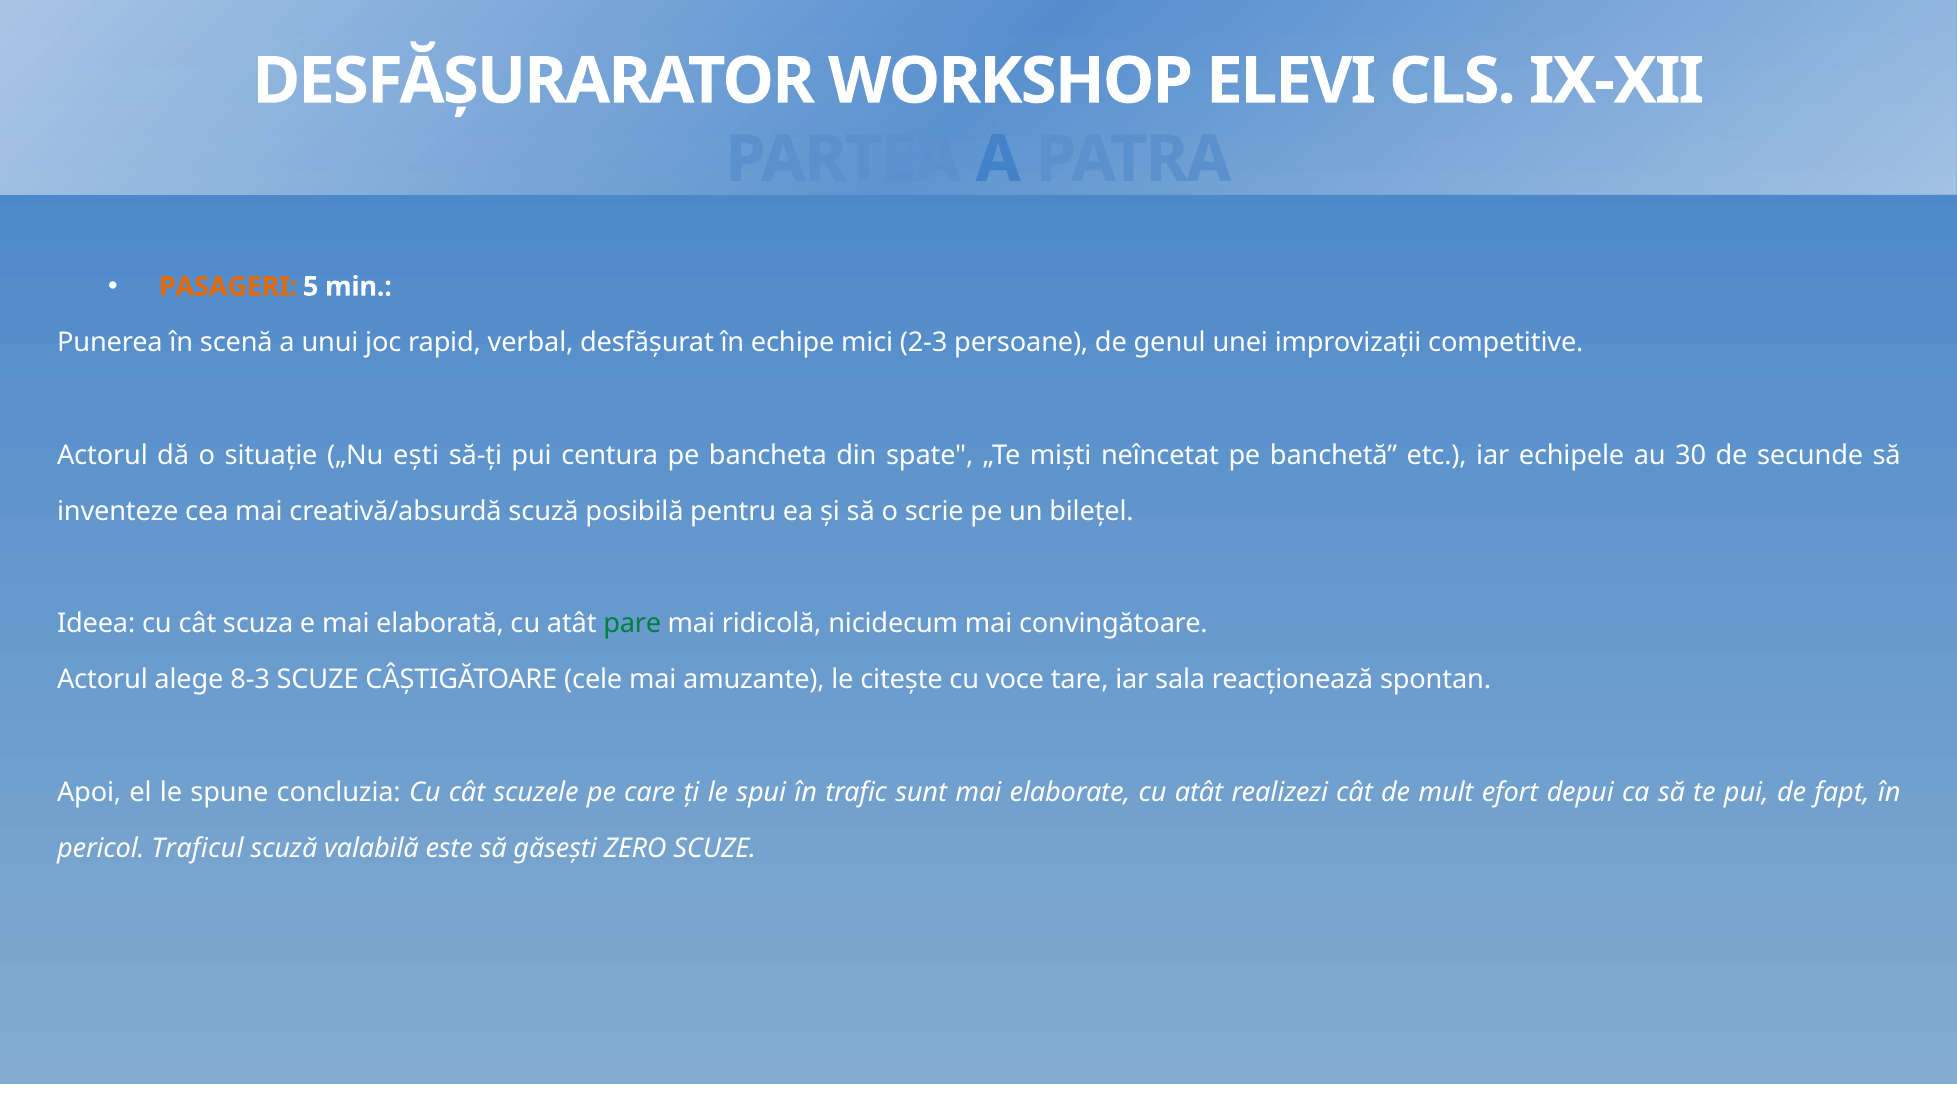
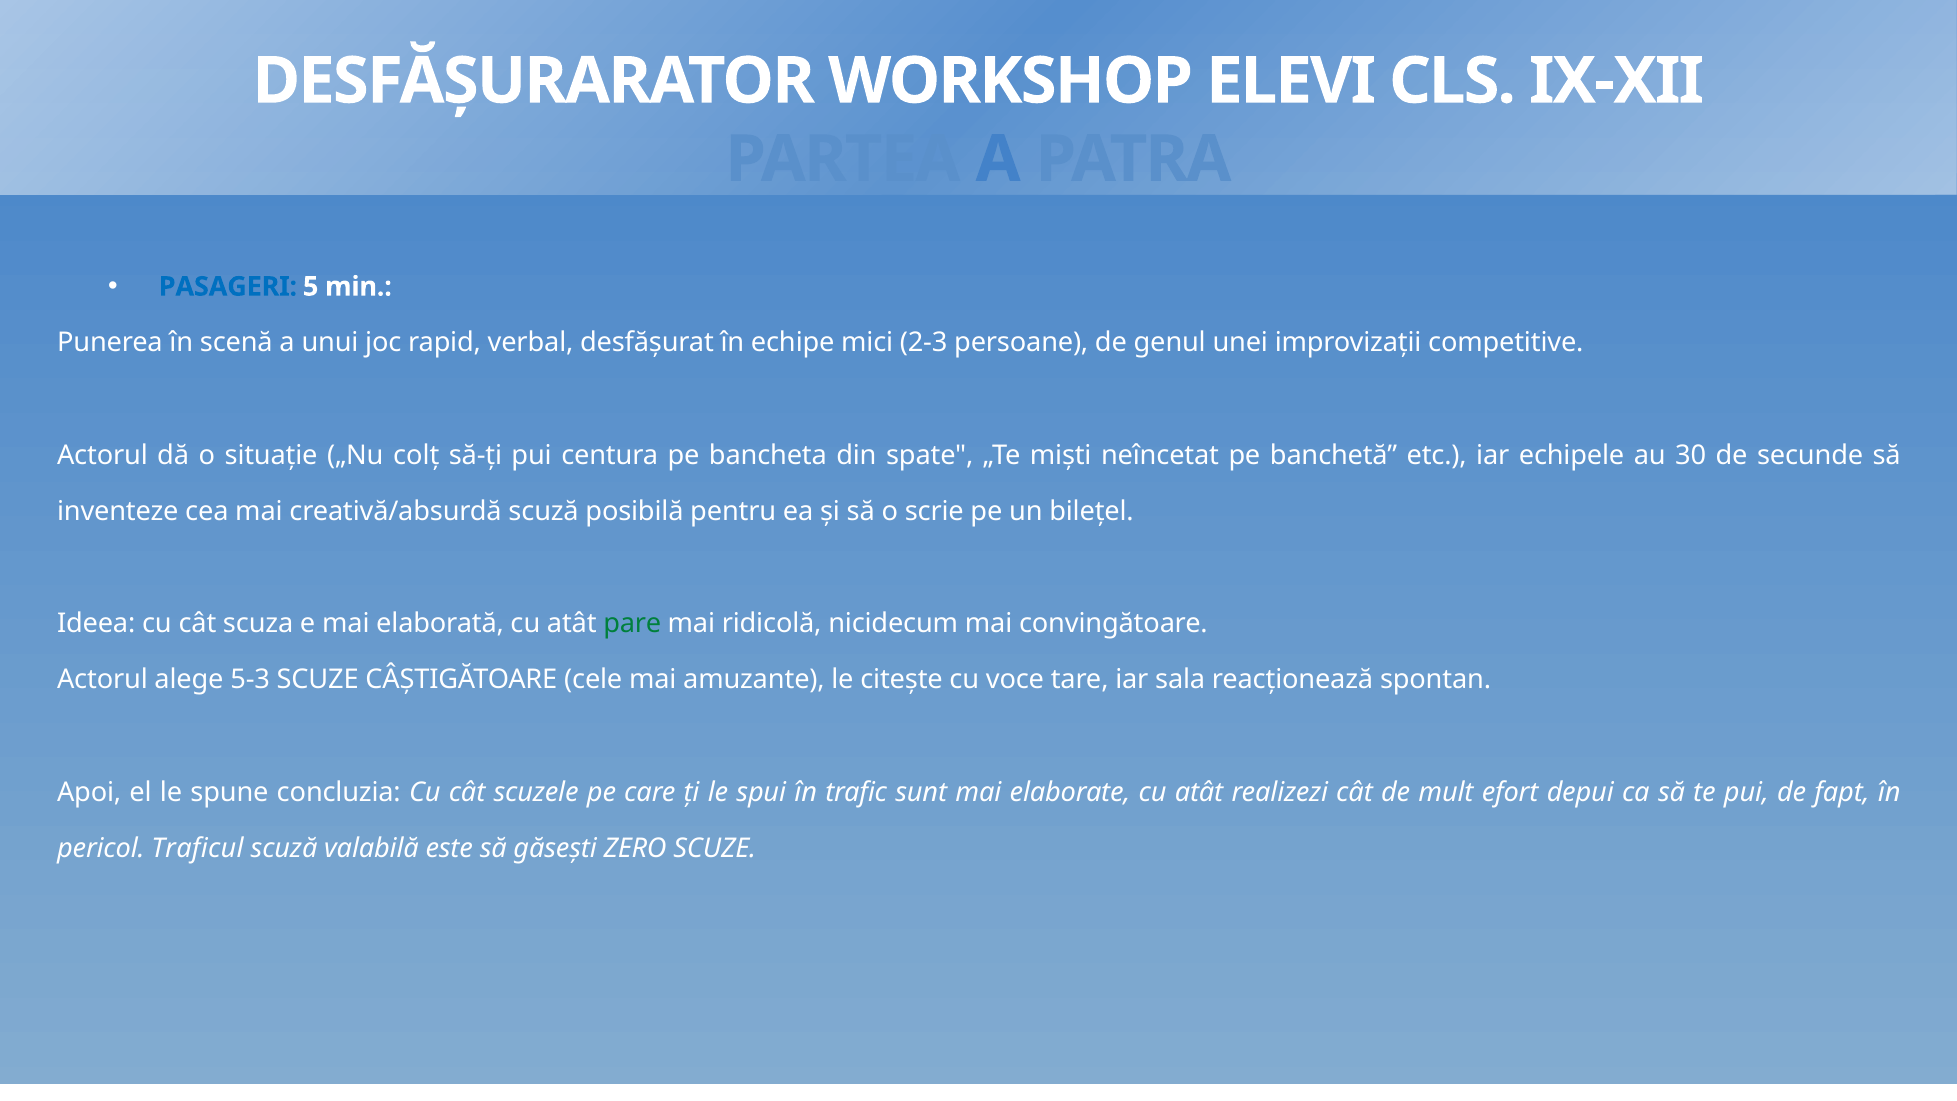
PASAGERI colour: orange -> blue (228, 287)
ești: ești -> colț (416, 455)
8-3: 8-3 -> 5-3 (250, 680)
